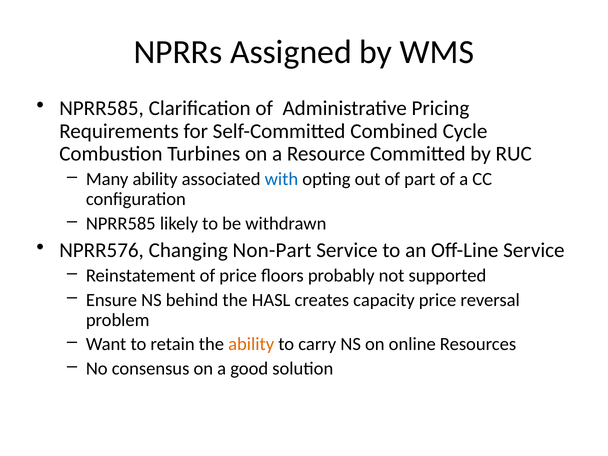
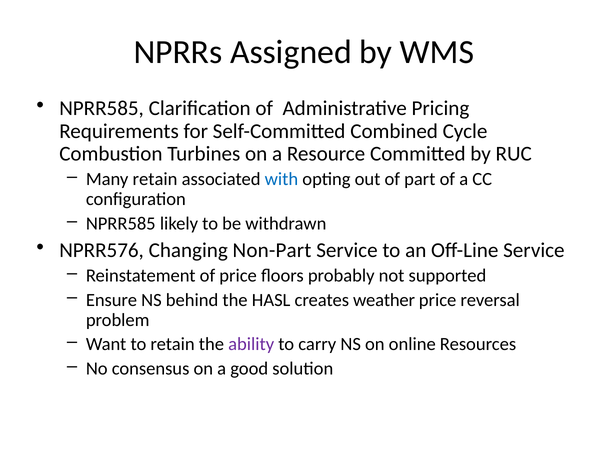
Many ability: ability -> retain (155, 179)
capacity: capacity -> weather (384, 300)
ability colour: orange -> purple (251, 344)
